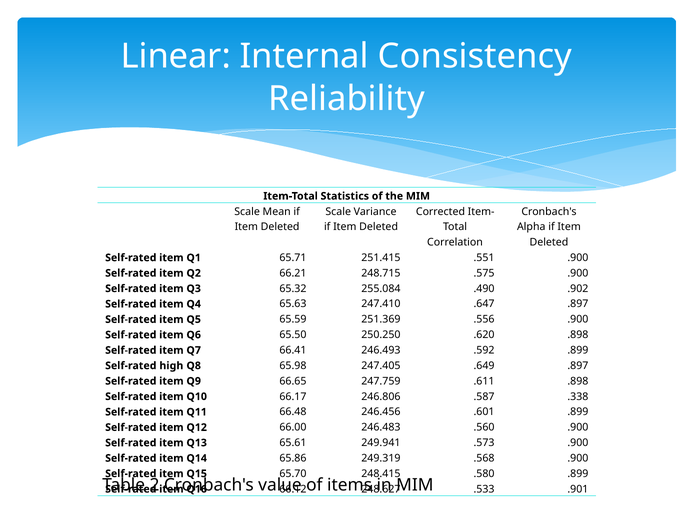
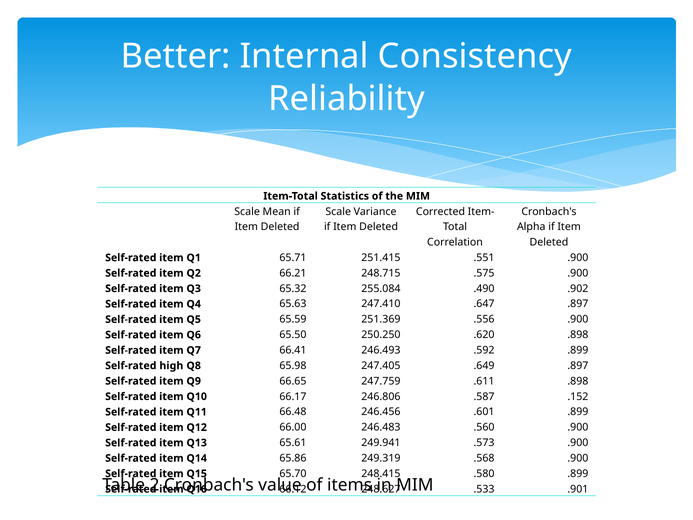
Linear: Linear -> Better (176, 56)
.338: .338 -> .152 (578, 396)
